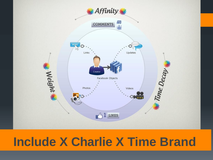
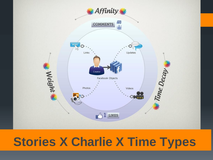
Include: Include -> Stories (35, 142)
Brand: Brand -> Types (178, 142)
